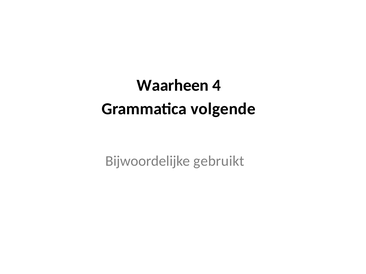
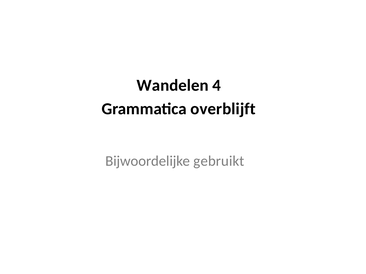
Waarheen: Waarheen -> Wandelen (173, 86)
volgende: volgende -> overblijft (223, 109)
